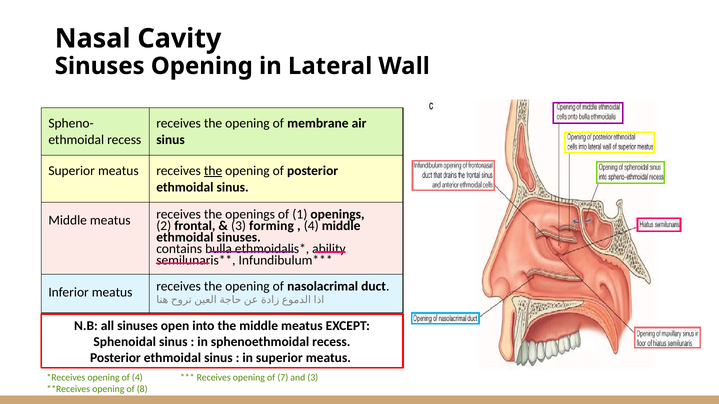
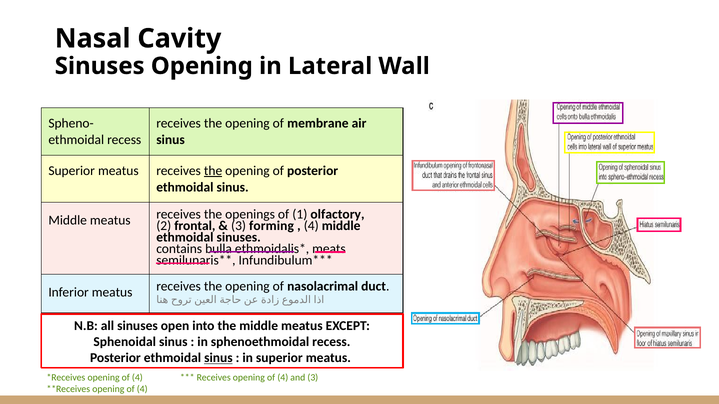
1 openings: openings -> olfactory (337, 214)
ability: ability -> meats (329, 249)
sinus underline: none -> present (218, 358)
Receives opening of 7: 7 -> 4 (283, 378)
8: 8 -> 4 (142, 390)
